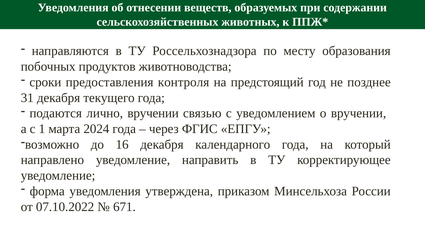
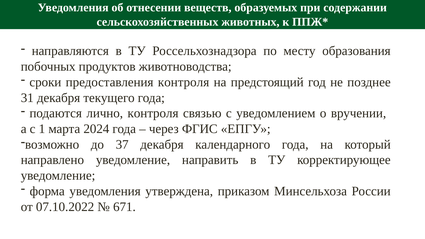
лично вручении: вручении -> контроля (153, 113)
16: 16 -> 37 (122, 144)
